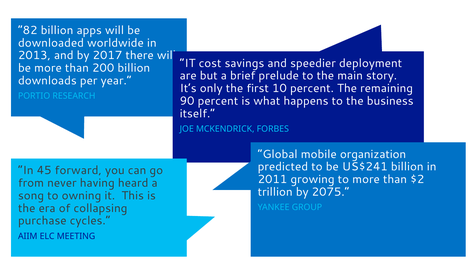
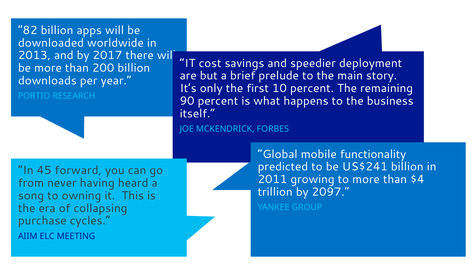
organization: organization -> functionality (373, 154)
$2: $2 -> $4 (417, 179)
2075: 2075 -> 2097 (331, 192)
